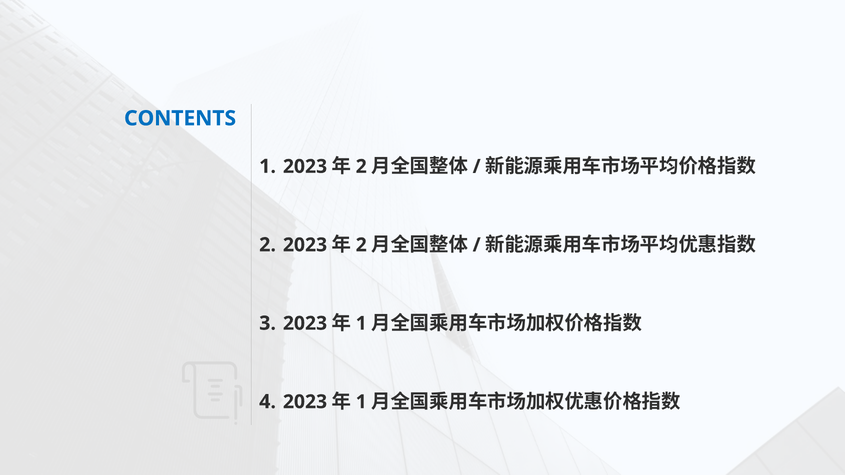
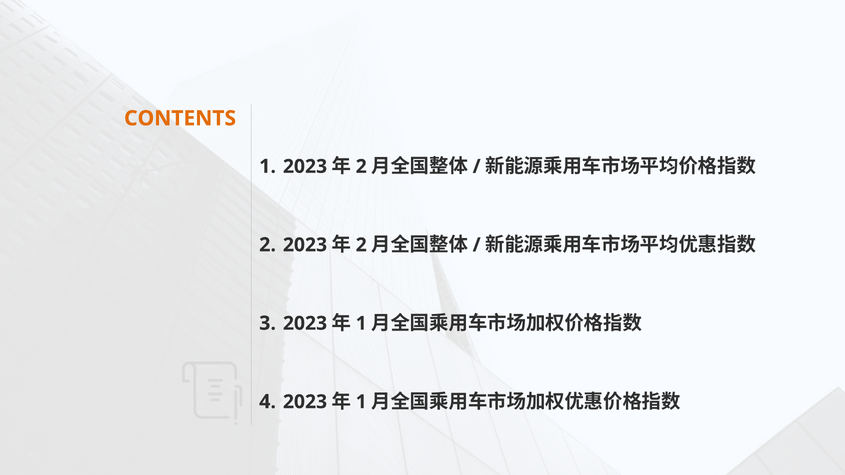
CONTENTS colour: blue -> orange (180, 118)
